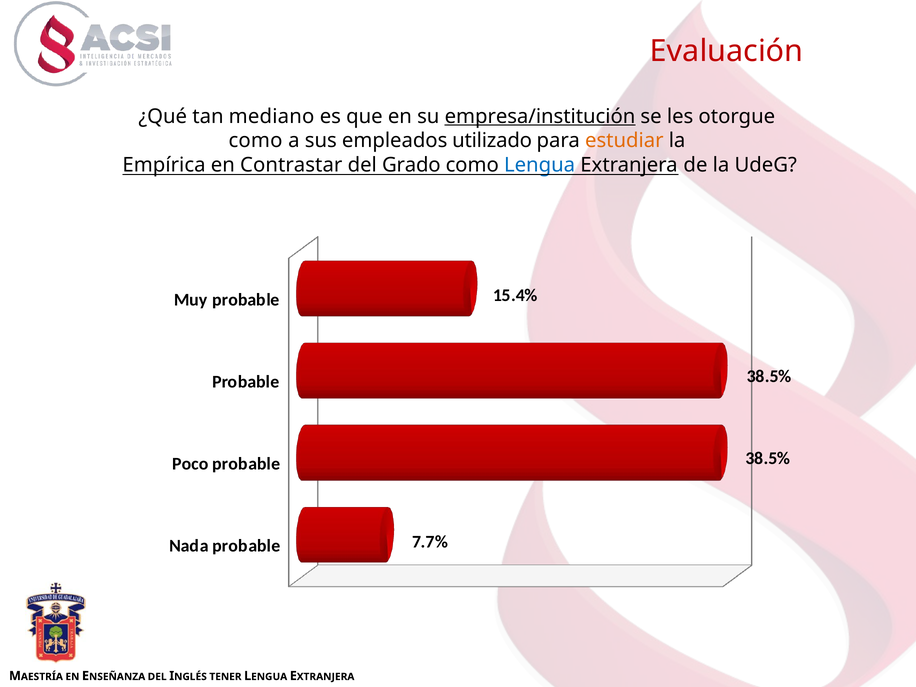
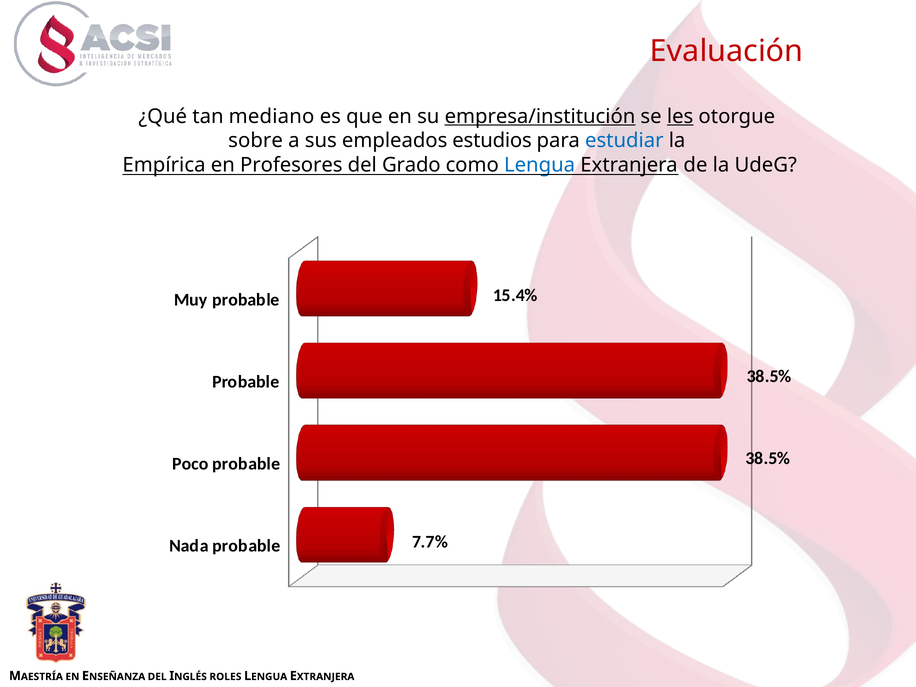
les underline: none -> present (680, 116)
como: como -> sobre (256, 141)
utilizado: utilizado -> estudios (492, 141)
estudiar colour: orange -> blue (624, 141)
Contrastar: Contrastar -> Profesores (291, 165)
TENER: TENER -> ROLES (225, 677)
